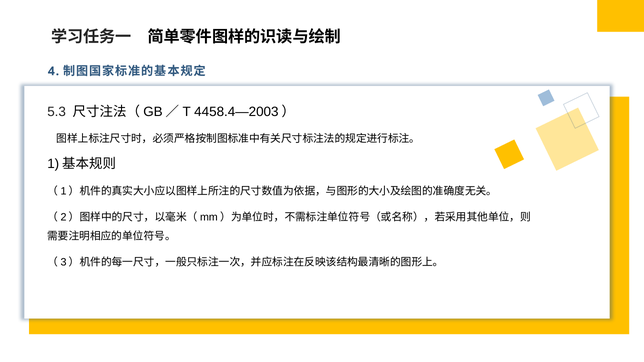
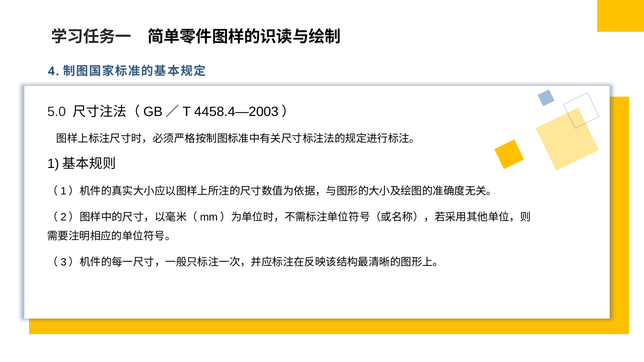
5.3: 5.3 -> 5.0 (57, 112)
